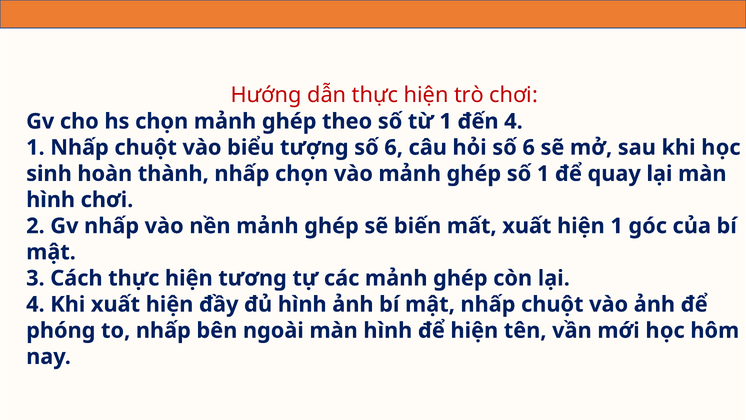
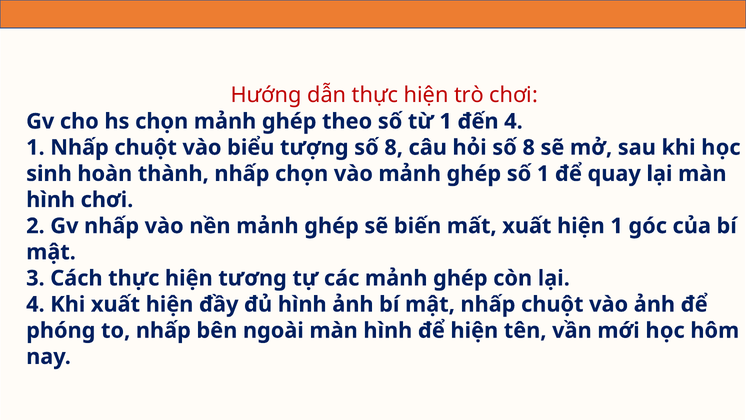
tượng số 6: 6 -> 8 (394, 147)
hỏi số 6: 6 -> 8 (529, 147)
